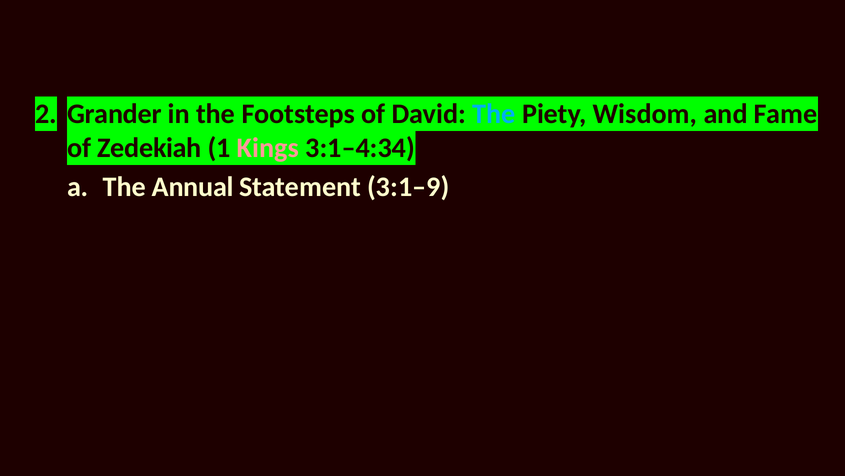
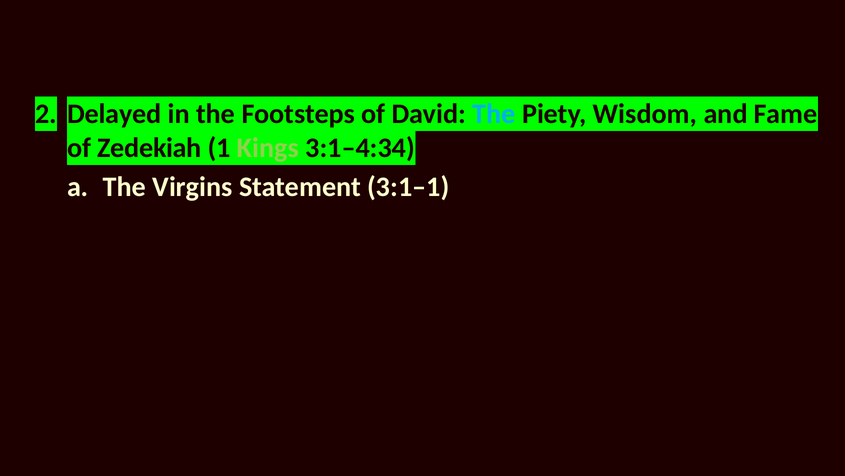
Grander: Grander -> Delayed (114, 114)
Kings colour: pink -> light green (268, 148)
Annual: Annual -> Virgins (192, 187)
3:1–9: 3:1–9 -> 3:1–1 (408, 187)
